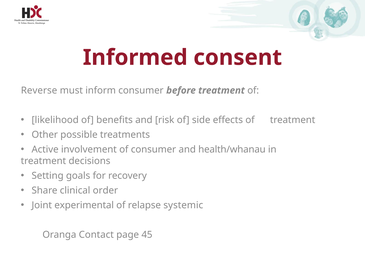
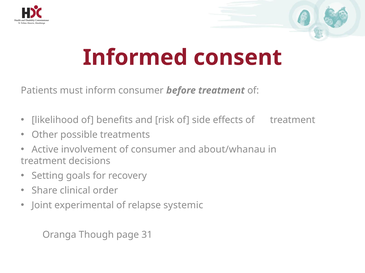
Reverse: Reverse -> Patients (39, 91)
health/whanau: health/whanau -> about/whanau (232, 150)
Contact: Contact -> Though (96, 235)
45: 45 -> 31 (147, 235)
